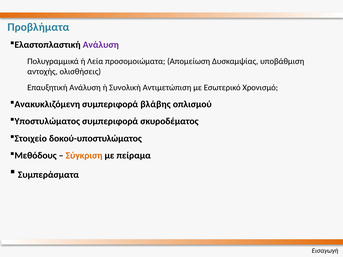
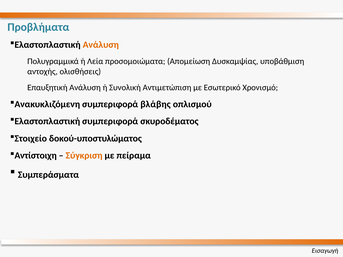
Ανάλυση colour: purple -> orange (101, 45)
Υποστυλώματος: Υποστυλώματος -> Ελαστοπλαστική (47, 121)
Μεθόδους: Μεθόδους -> Αντίστοιχη (36, 156)
